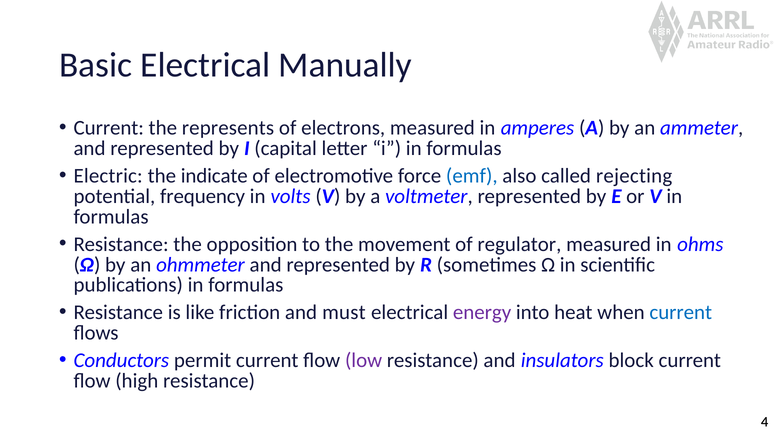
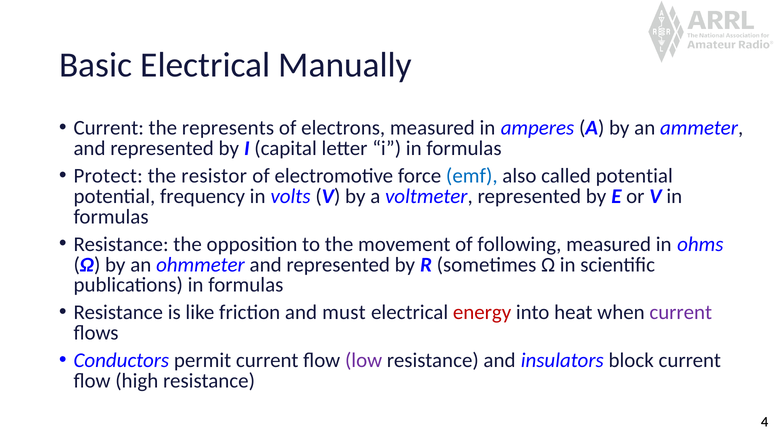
Electric: Electric -> Protect (108, 176)
indicate: indicate -> resistor (214, 176)
called rejecting: rejecting -> potential (634, 176)
regulator: regulator -> following (519, 244)
energy colour: purple -> red (482, 313)
current colour: blue -> purple (681, 313)
